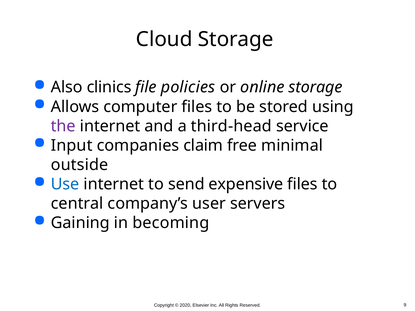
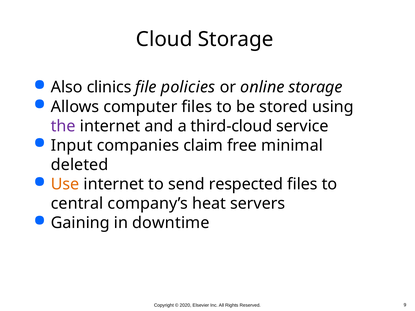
third-head: third-head -> third-cloud (231, 126)
outside: outside -> deleted (80, 165)
Use colour: blue -> orange (65, 184)
expensive: expensive -> respected (246, 184)
user: user -> heat (209, 204)
becoming: becoming -> downtime (171, 223)
